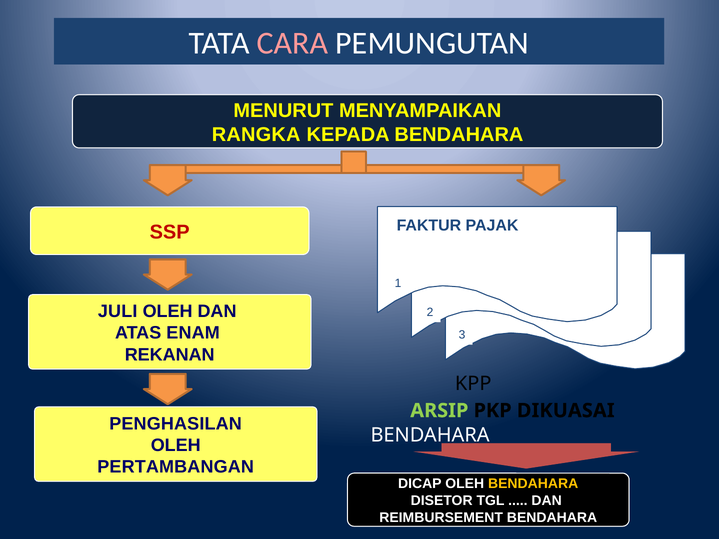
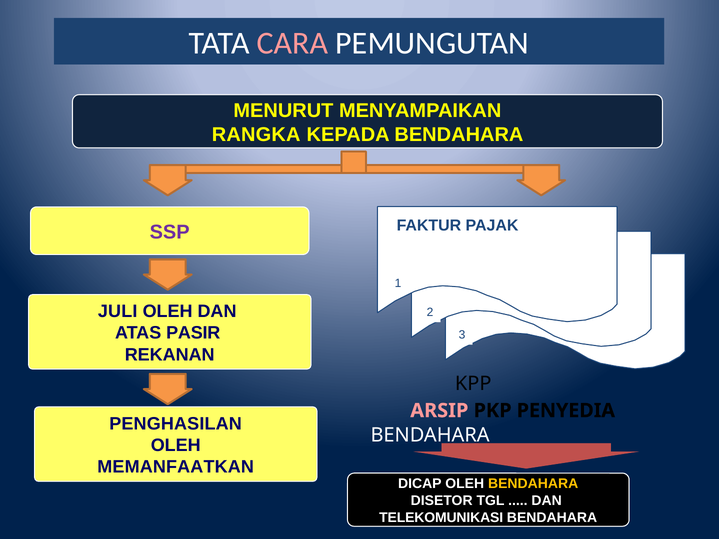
SSP colour: red -> purple (170, 232)
ENAM: ENAM -> PASIR (193, 333)
ARSIP colour: light green -> pink (439, 411)
DIKUASAI: DIKUASAI -> PENYEDIA (566, 411)
PERTAMBANGAN: PERTAMBANGAN -> MEMANFAATKAN (176, 467)
REIMBURSEMENT: REIMBURSEMENT -> TELEKOMUNIKASI (441, 518)
